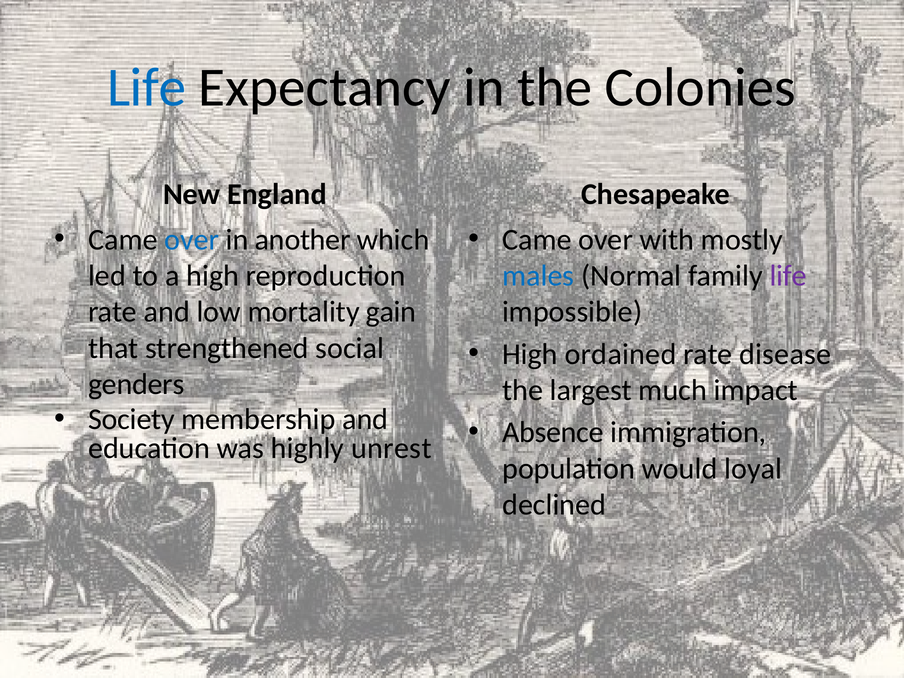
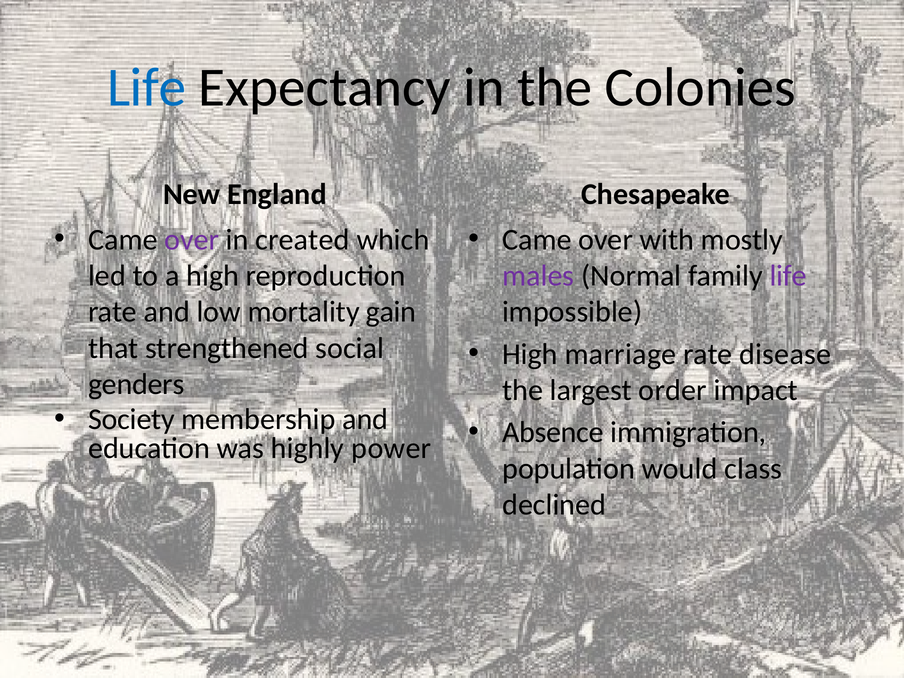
over colour: blue -> purple (192, 240)
another: another -> created (302, 240)
males colour: blue -> purple (538, 276)
ordained: ordained -> marriage (620, 354)
much: much -> order (673, 390)
unrest: unrest -> power (391, 448)
loyal: loyal -> class (753, 469)
